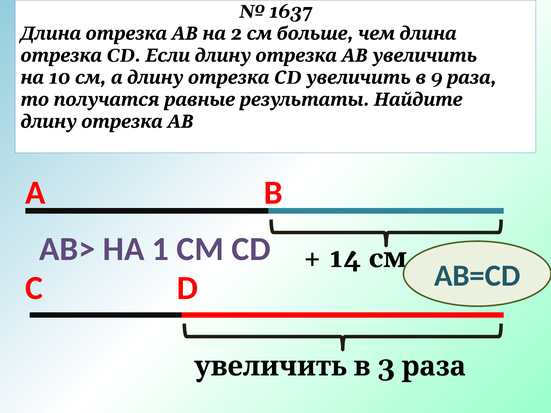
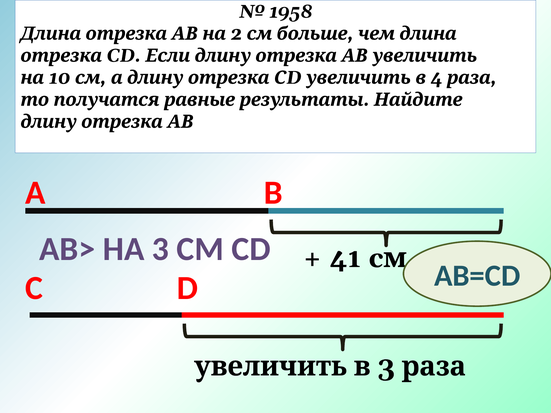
1637: 1637 -> 1958 (291, 12)
9: 9 -> 4 (437, 78)
НА 1: 1 -> 3 (161, 249)
14: 14 -> 41 (345, 258)
